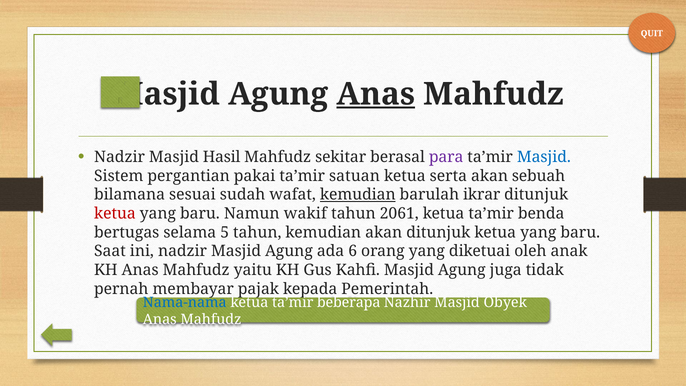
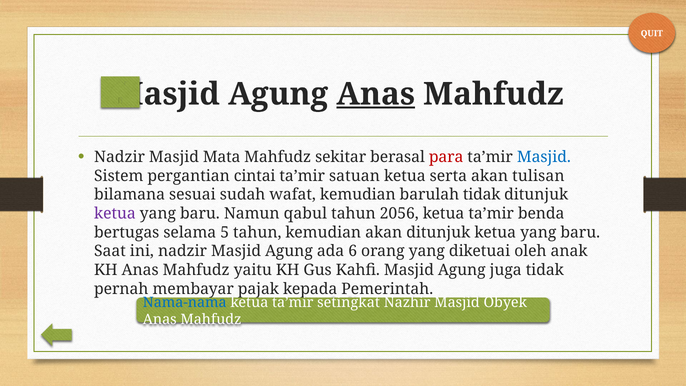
Hasil: Hasil -> Mata (222, 157)
para colour: purple -> red (446, 157)
pakai: pakai -> cintai (255, 176)
sebuah: sebuah -> tulisan (538, 176)
kemudian underline: present -> none (358, 195)
barulah ikrar: ikrar -> tidak (482, 195)
ketua colour: red -> purple (115, 213)
wakif: wakif -> qabul (305, 213)
2061: 2061 -> 2056 (399, 213)
beberapa: beberapa -> setingkat (349, 302)
